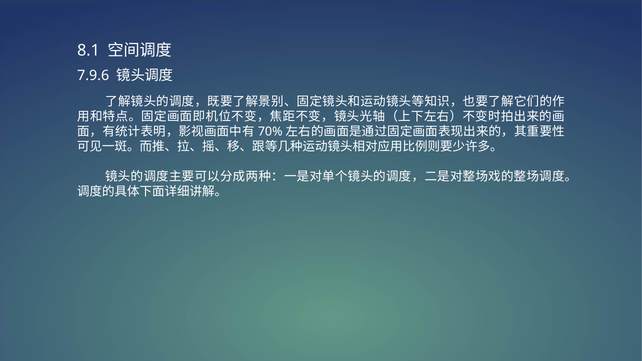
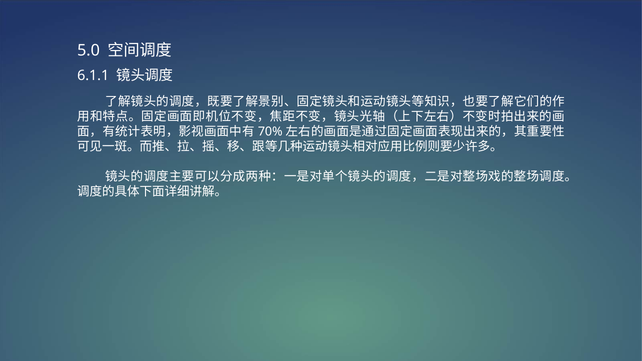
8.1: 8.1 -> 5.0 (89, 51)
7.9.6: 7.9.6 -> 6.1.1 (93, 75)
